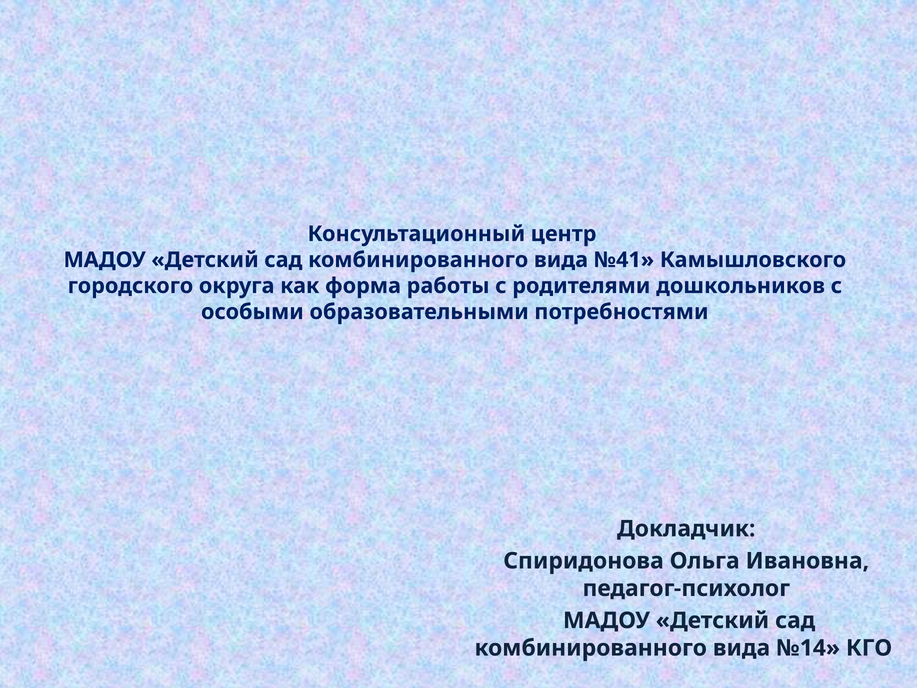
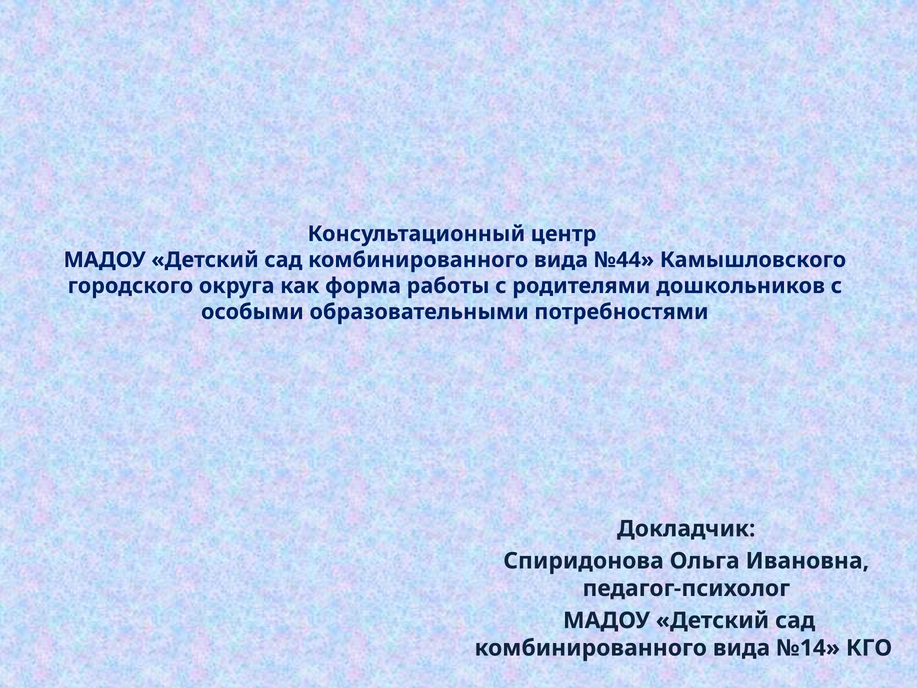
№41: №41 -> №44 (624, 260)
